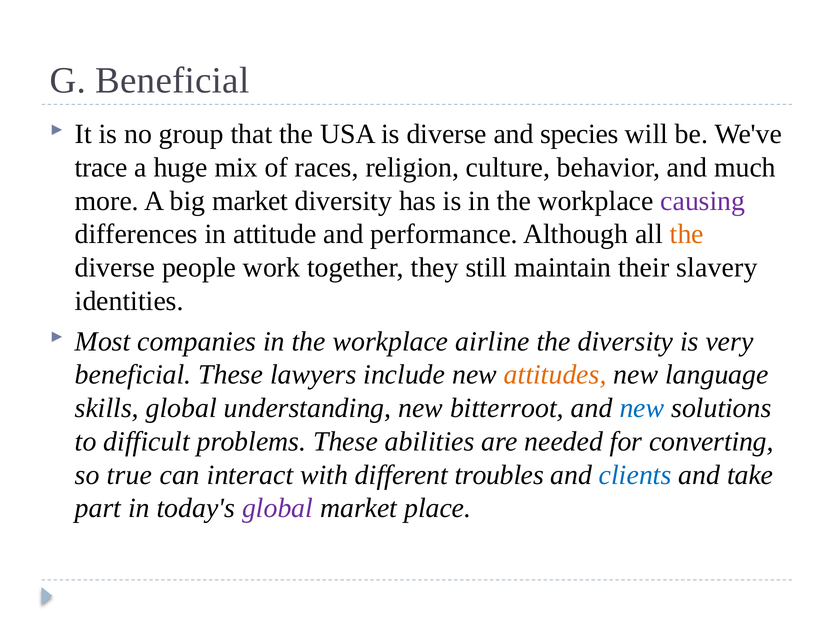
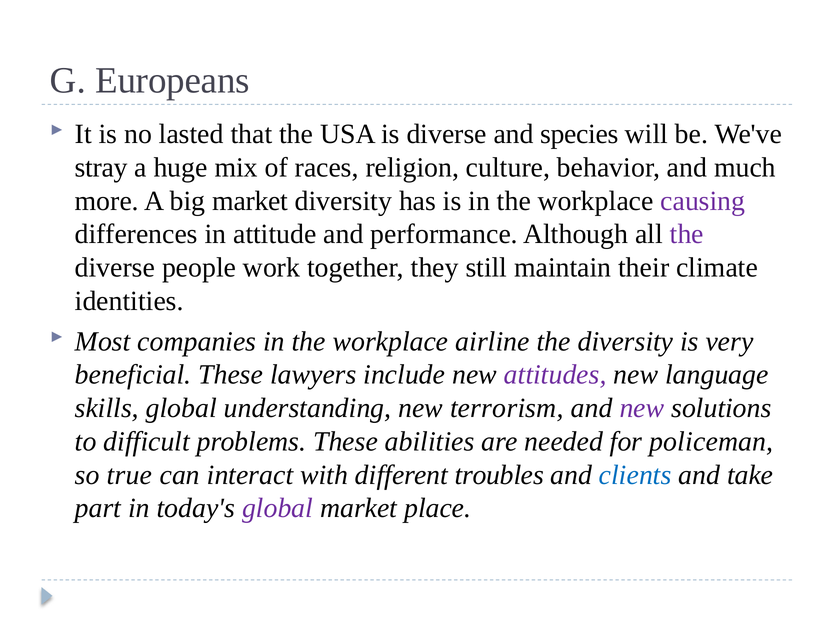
G Beneficial: Beneficial -> Europeans (173, 80)
group: group -> lasted (191, 134)
trace: trace -> stray (101, 167)
the colour: orange -> purple (687, 234)
slavery: slavery -> climate (717, 267)
attitudes colour: orange -> purple (555, 374)
bitterroot: bitterroot -> terrorism (507, 408)
new colour: blue -> purple (642, 408)
converting: converting -> policeman (711, 441)
